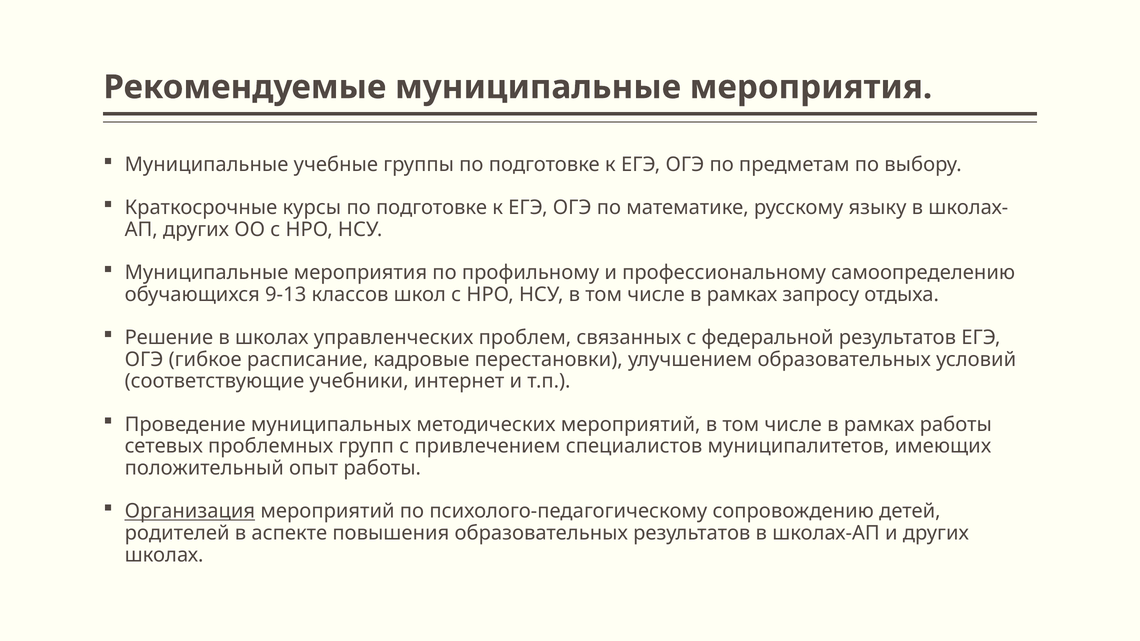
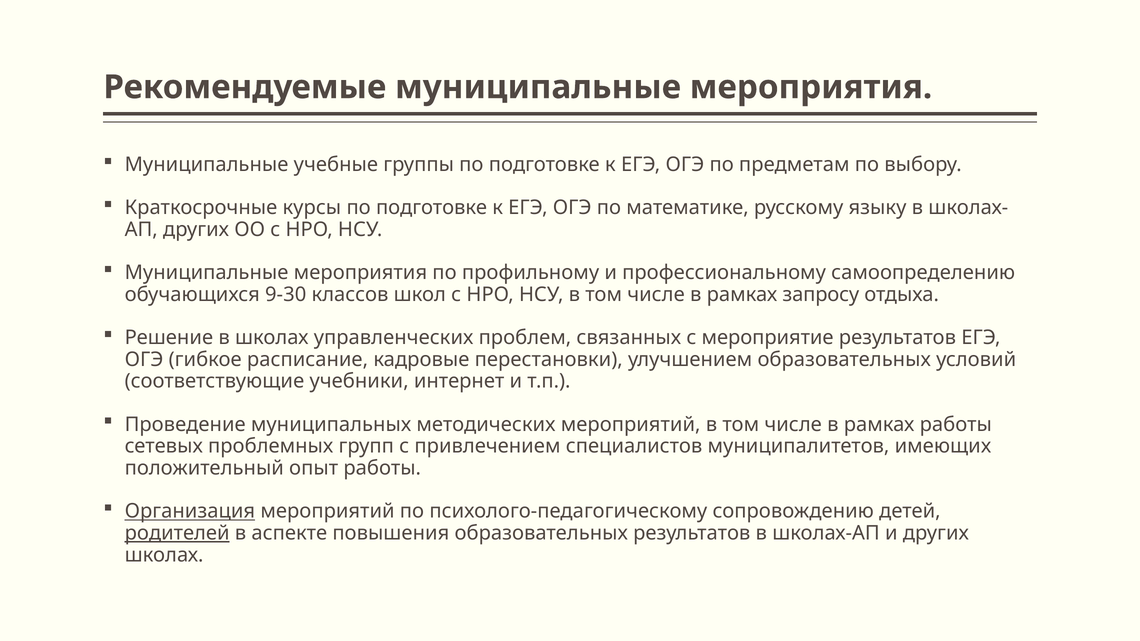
9-13: 9-13 -> 9-30 (286, 295)
федеральной: федеральной -> мероприятие (768, 338)
родителей underline: none -> present (177, 533)
